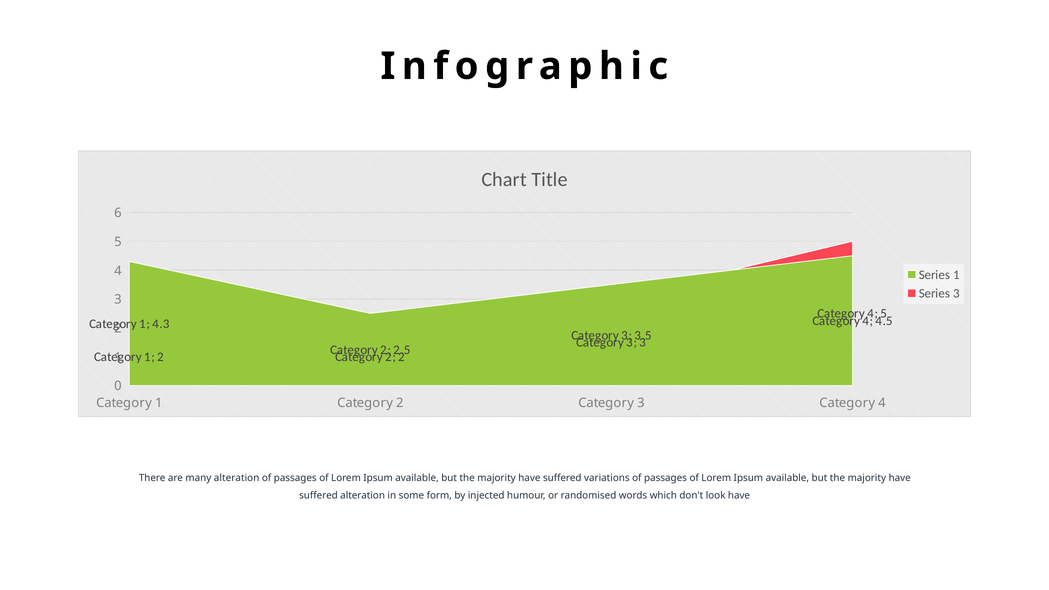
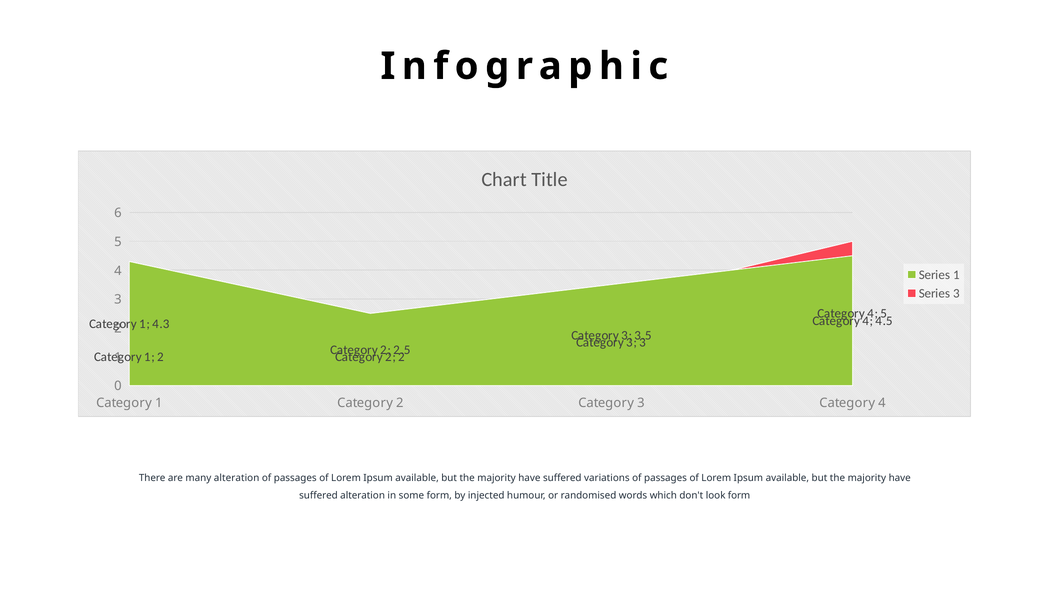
look have: have -> form (739, 496)
